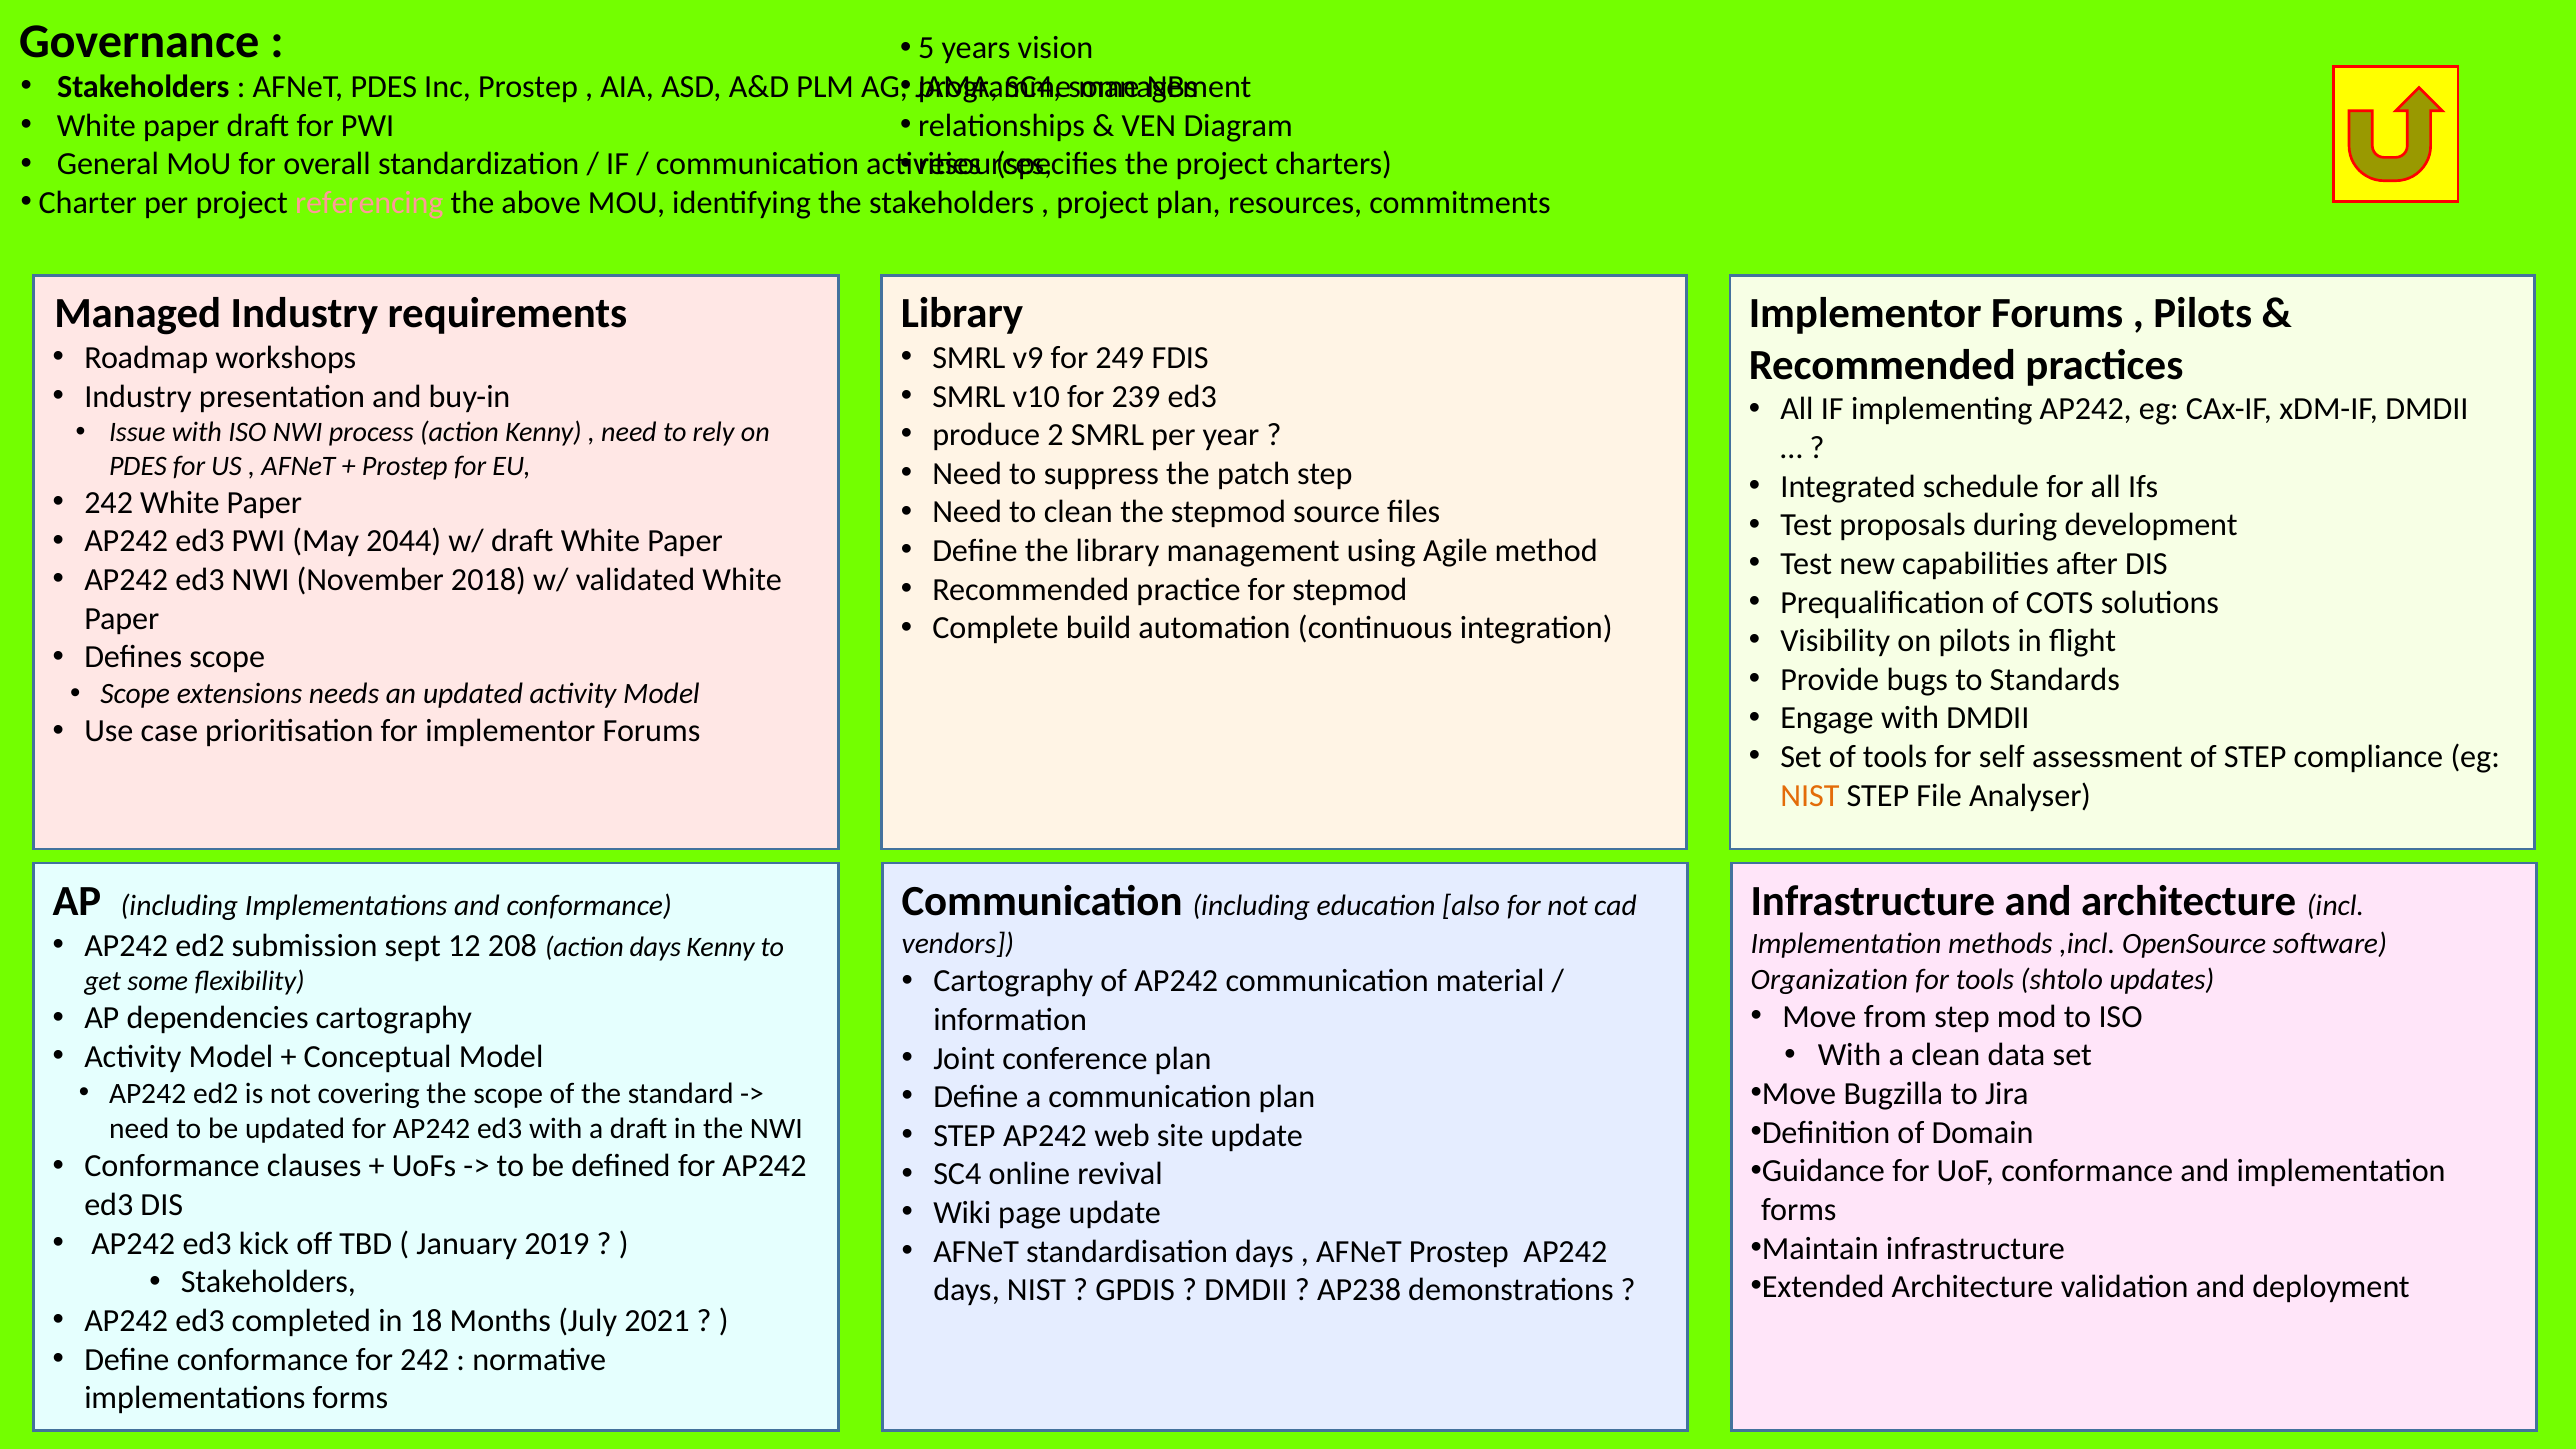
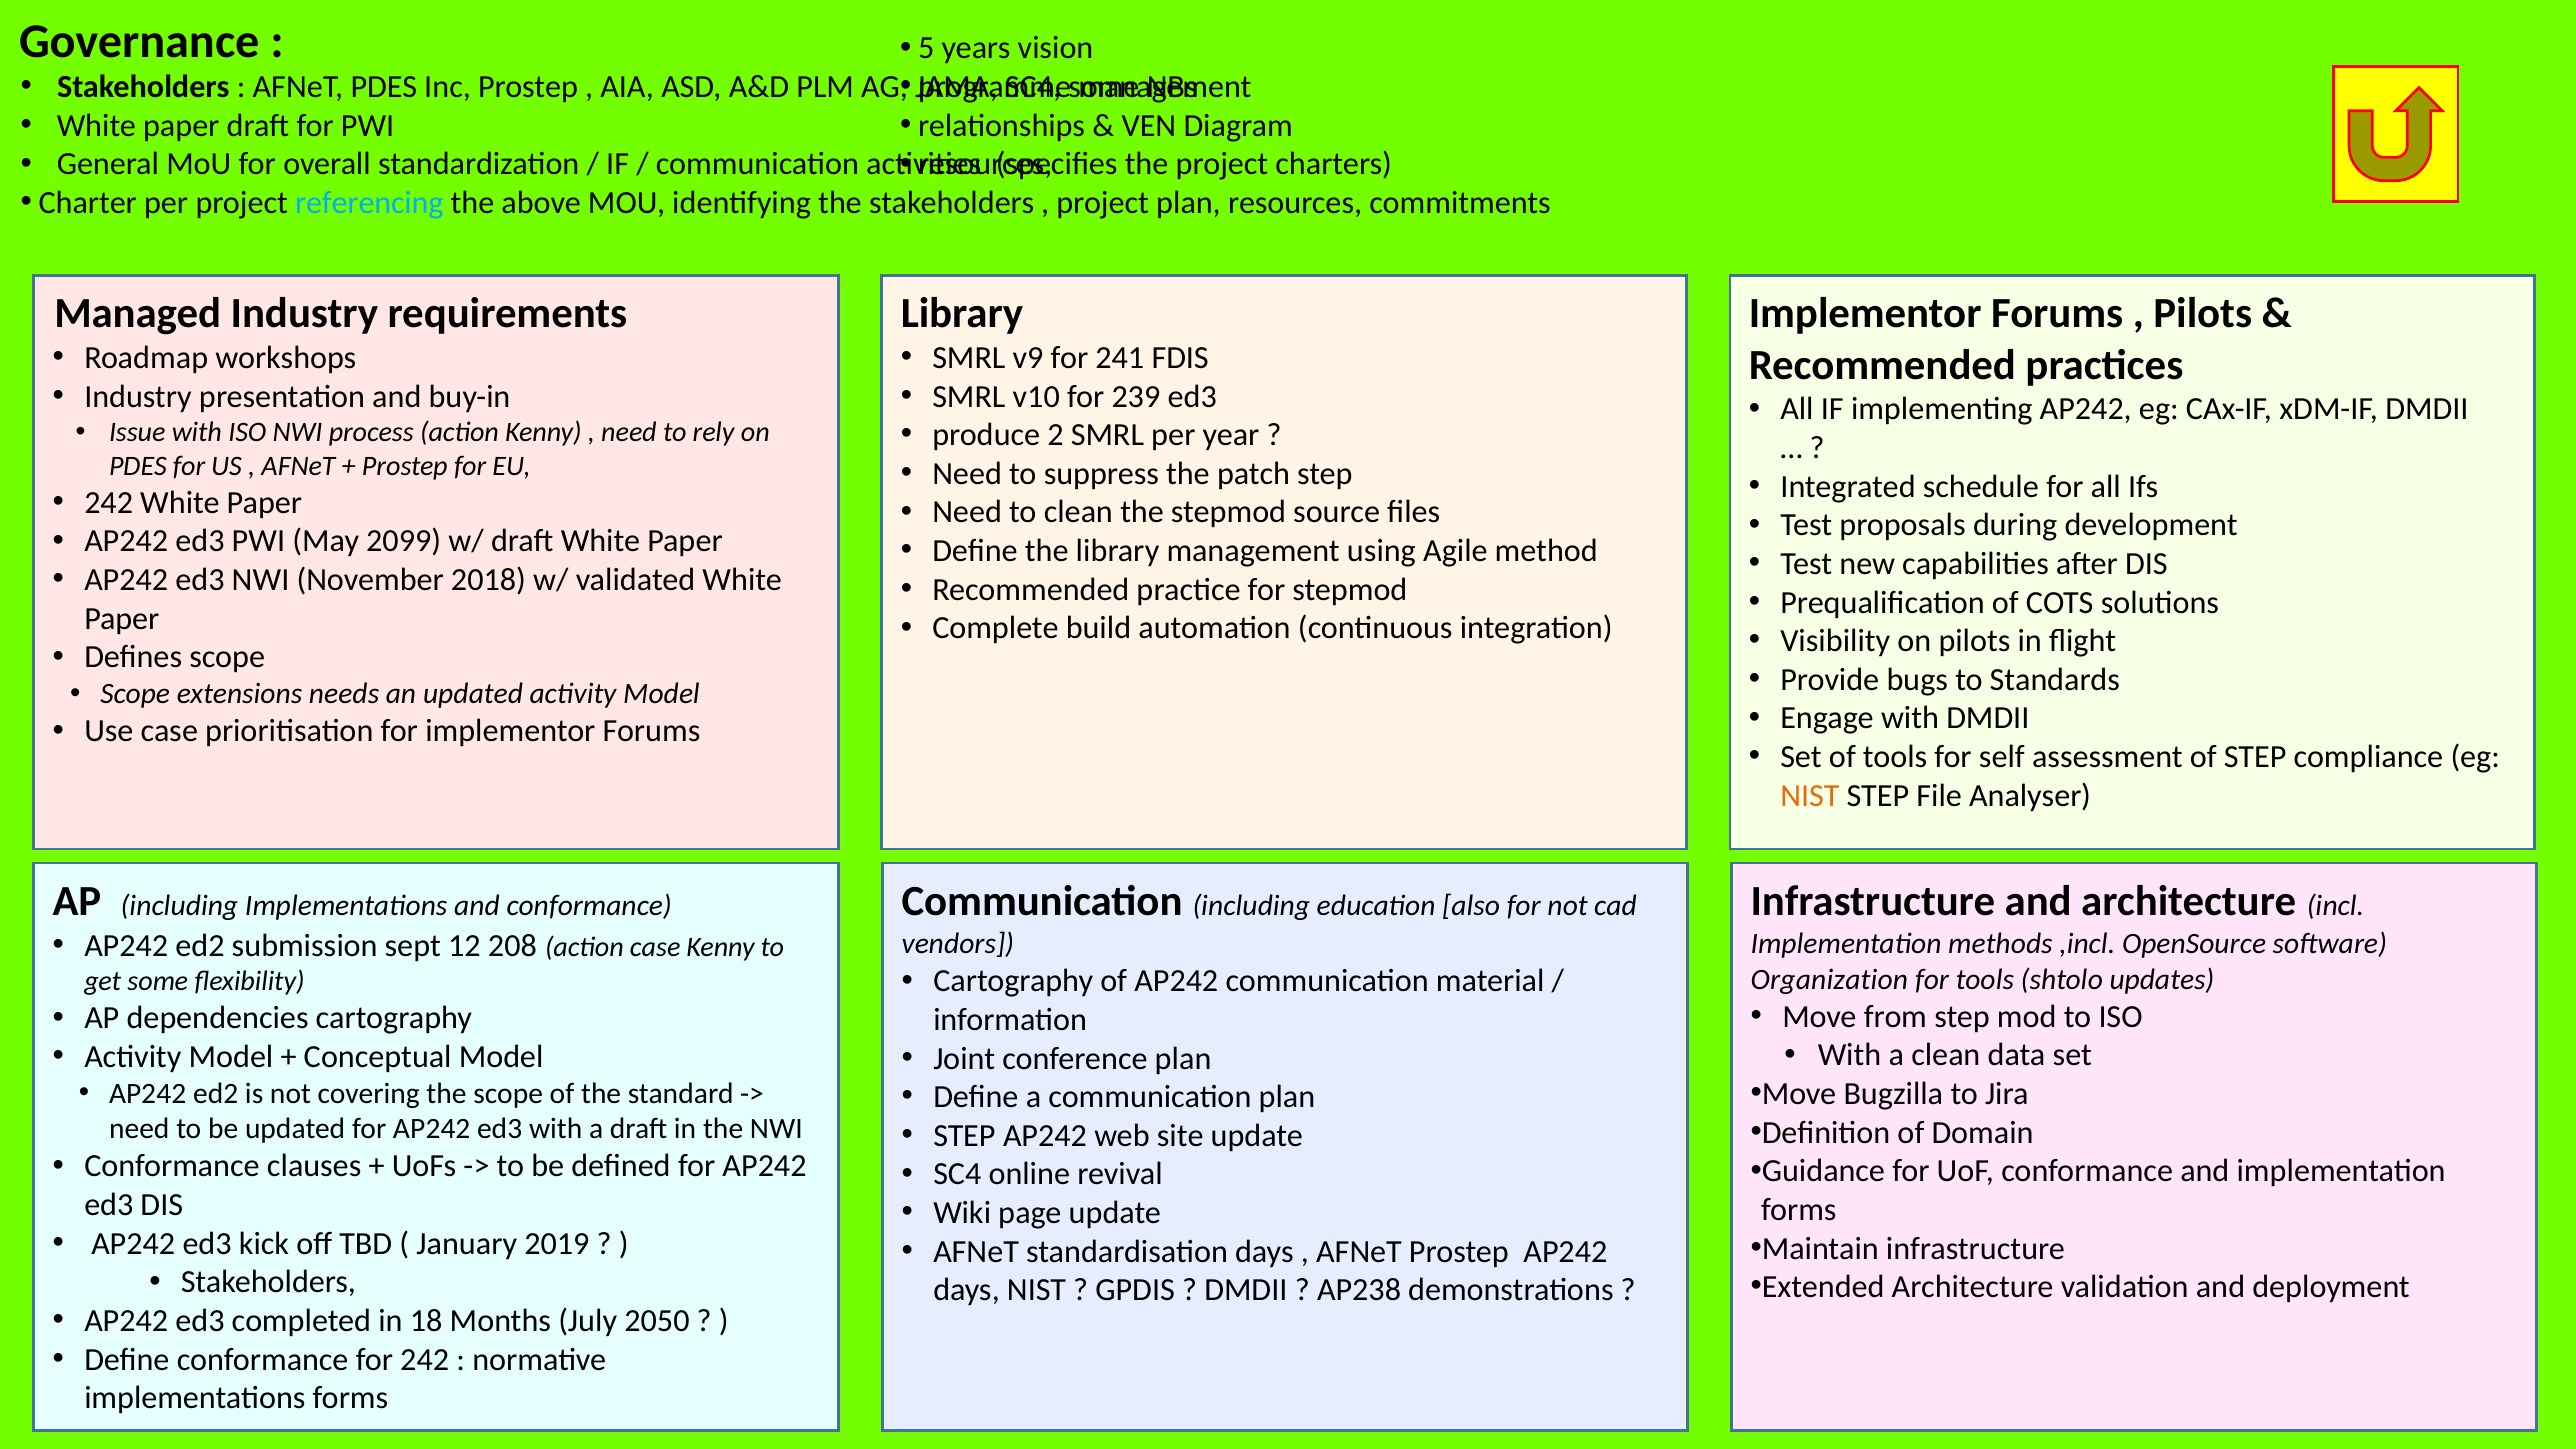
referencing colour: pink -> light blue (369, 203)
249: 249 -> 241 (1120, 358)
2044: 2044 -> 2099 (404, 541)
action days: days -> case (655, 947)
2021: 2021 -> 2050 (657, 1321)
